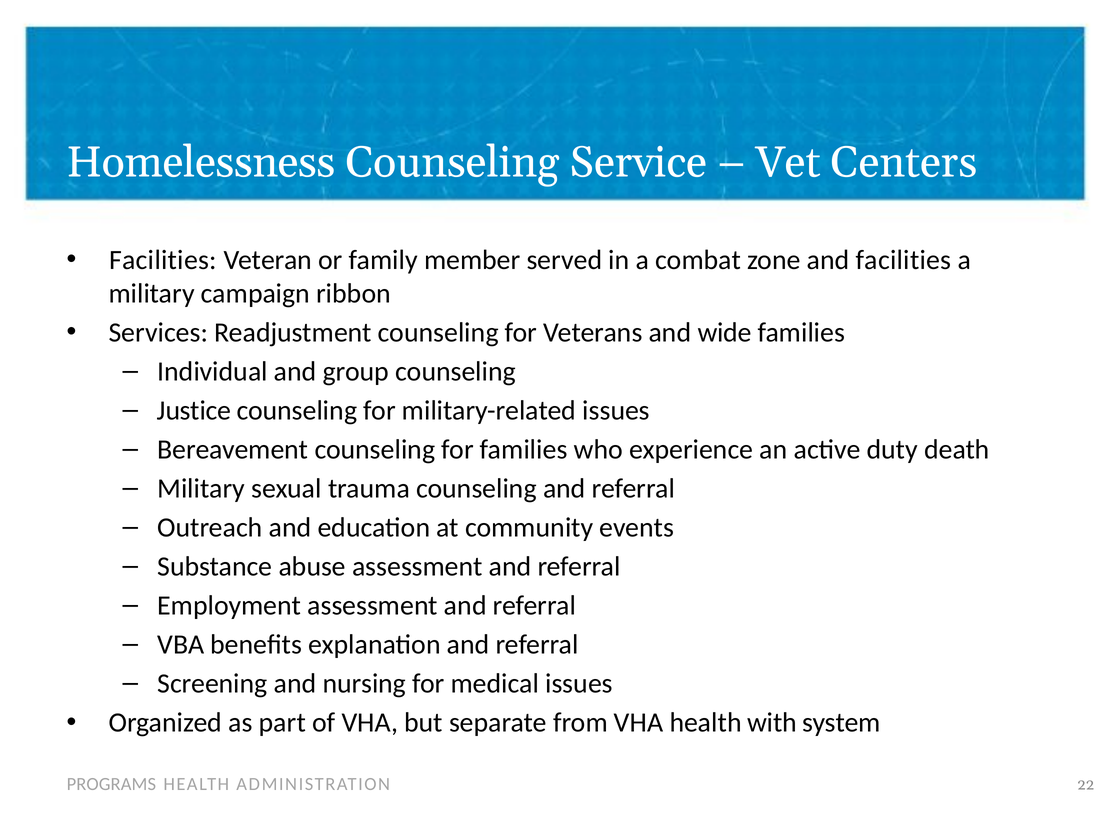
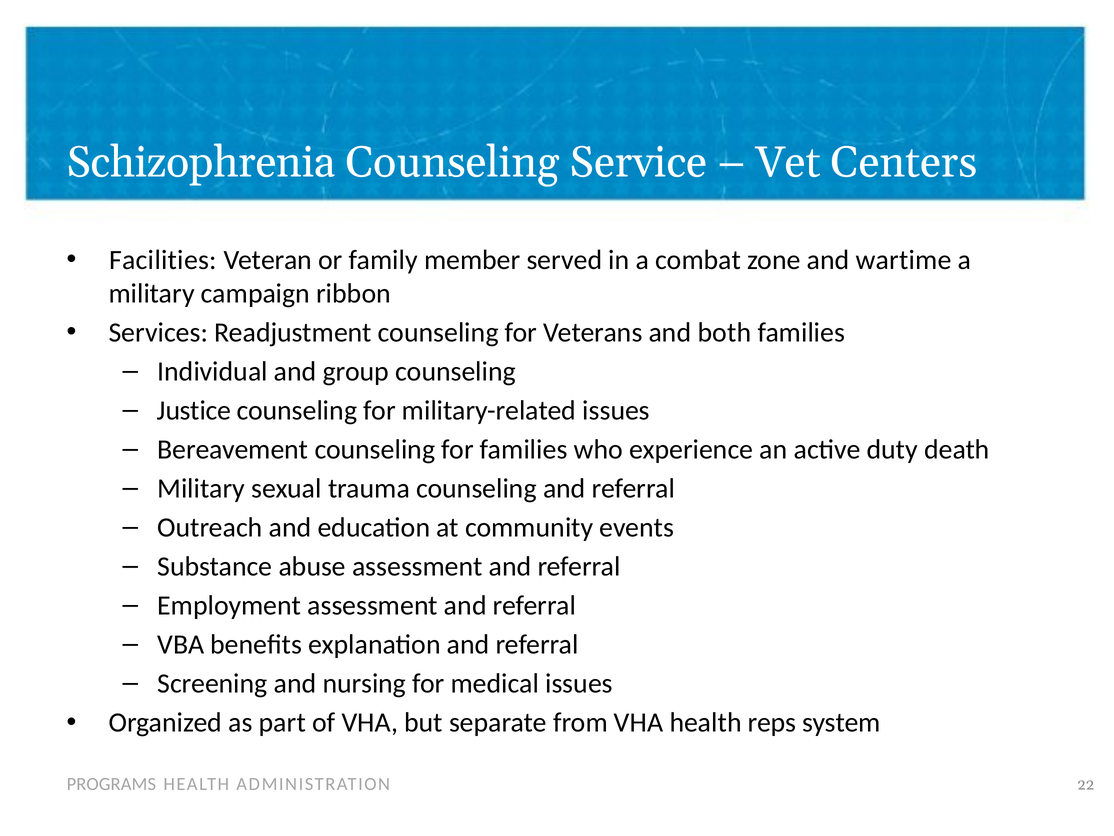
Homelessness: Homelessness -> Schizophrenia (201, 162)
and facilities: facilities -> wartime (904, 260)
wide: wide -> both (724, 332)
with: with -> reps (772, 722)
